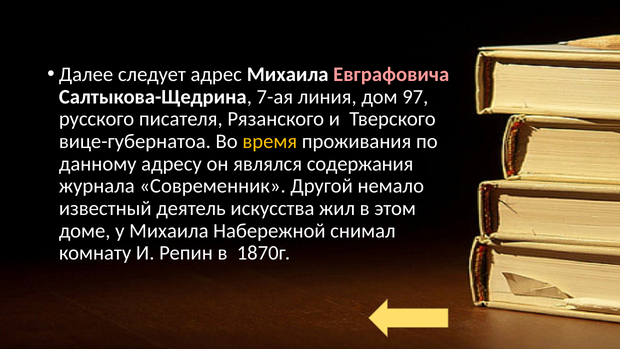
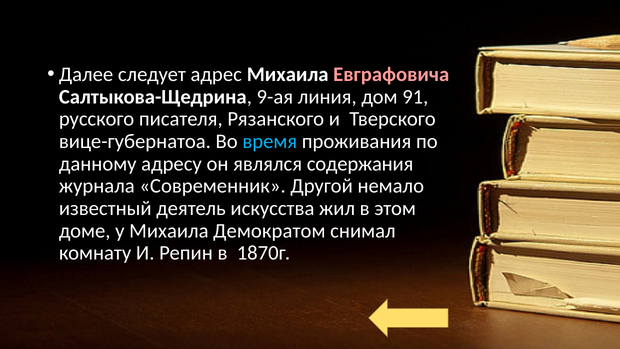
7-ая: 7-ая -> 9-ая (275, 97)
97: 97 -> 91 (415, 97)
время colour: yellow -> light blue (270, 141)
Набережной: Набережной -> Демократом (269, 231)
